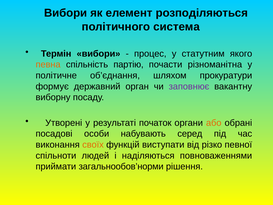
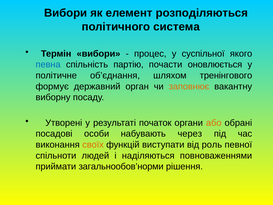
статутним: статутним -> суспільної (203, 54)
певна colour: orange -> blue (48, 64)
різноманітна: різноманітна -> оновлюється (215, 64)
прокуратури: прокуратури -> тренінгового (226, 75)
заповнює colour: purple -> orange (189, 86)
серед: серед -> через (190, 134)
різко: різко -> роль (212, 145)
